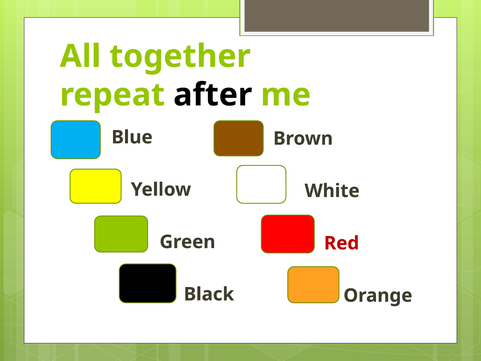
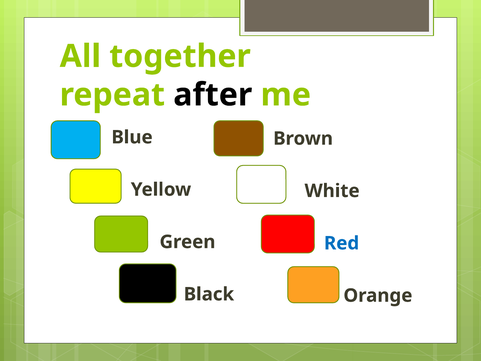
Red colour: red -> blue (342, 243)
